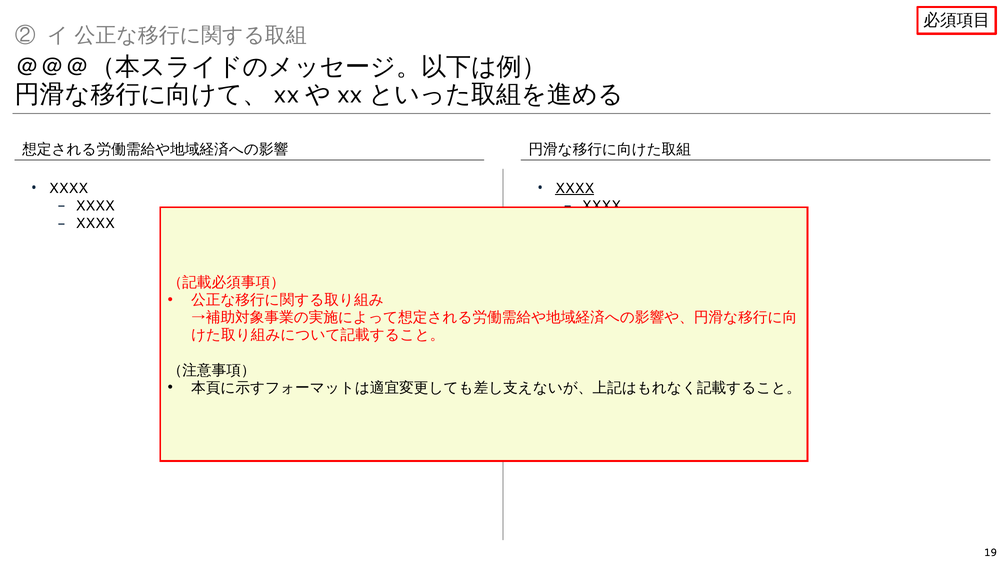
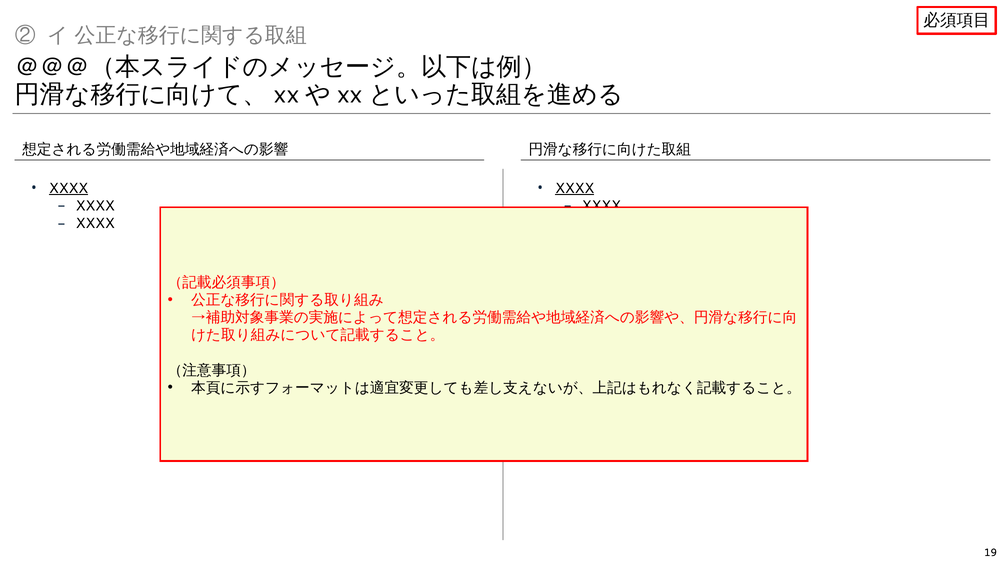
XXXX underline: none -> present (69, 188)
